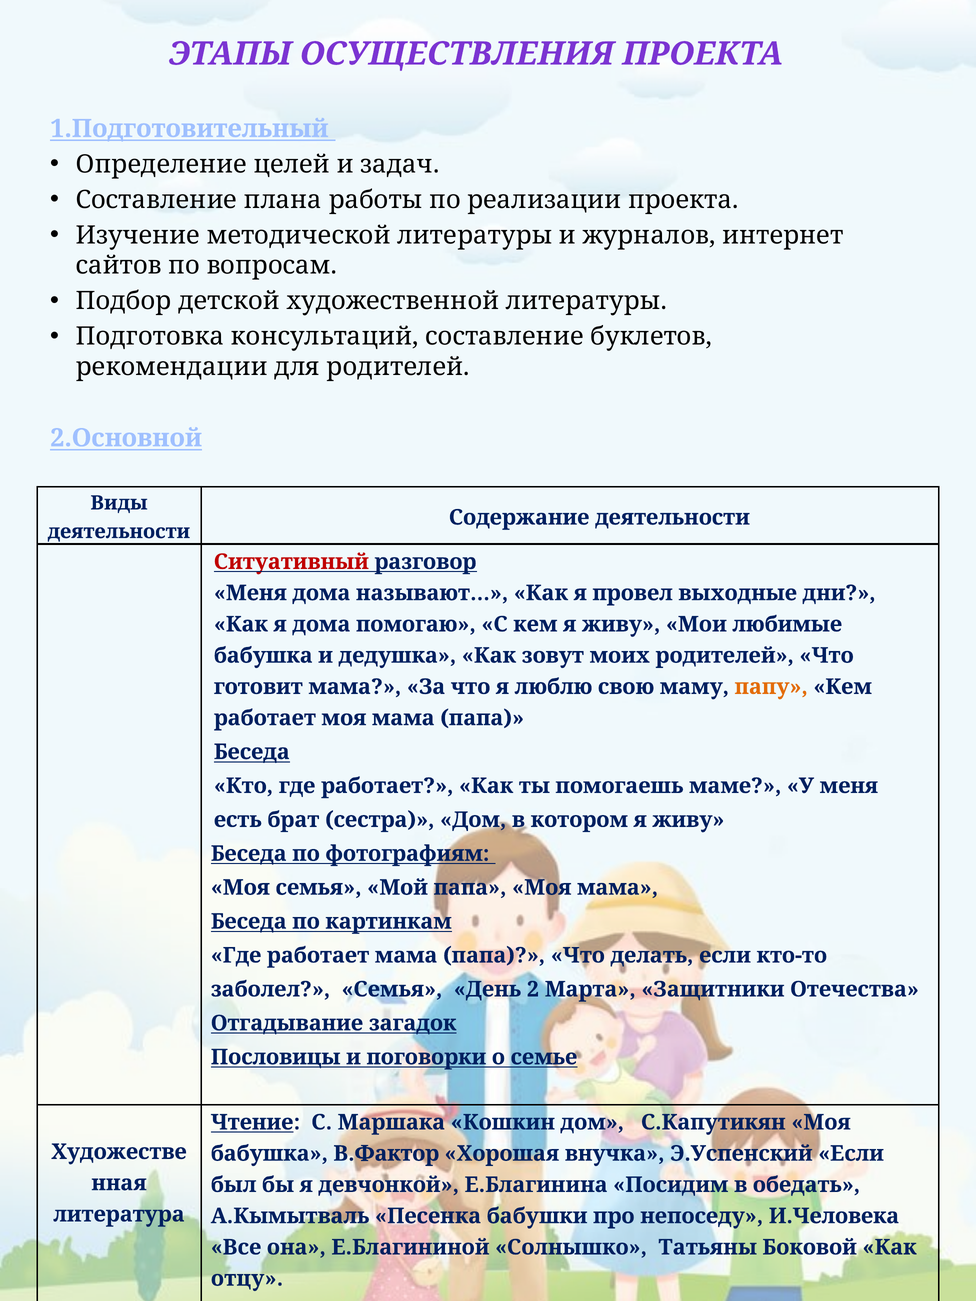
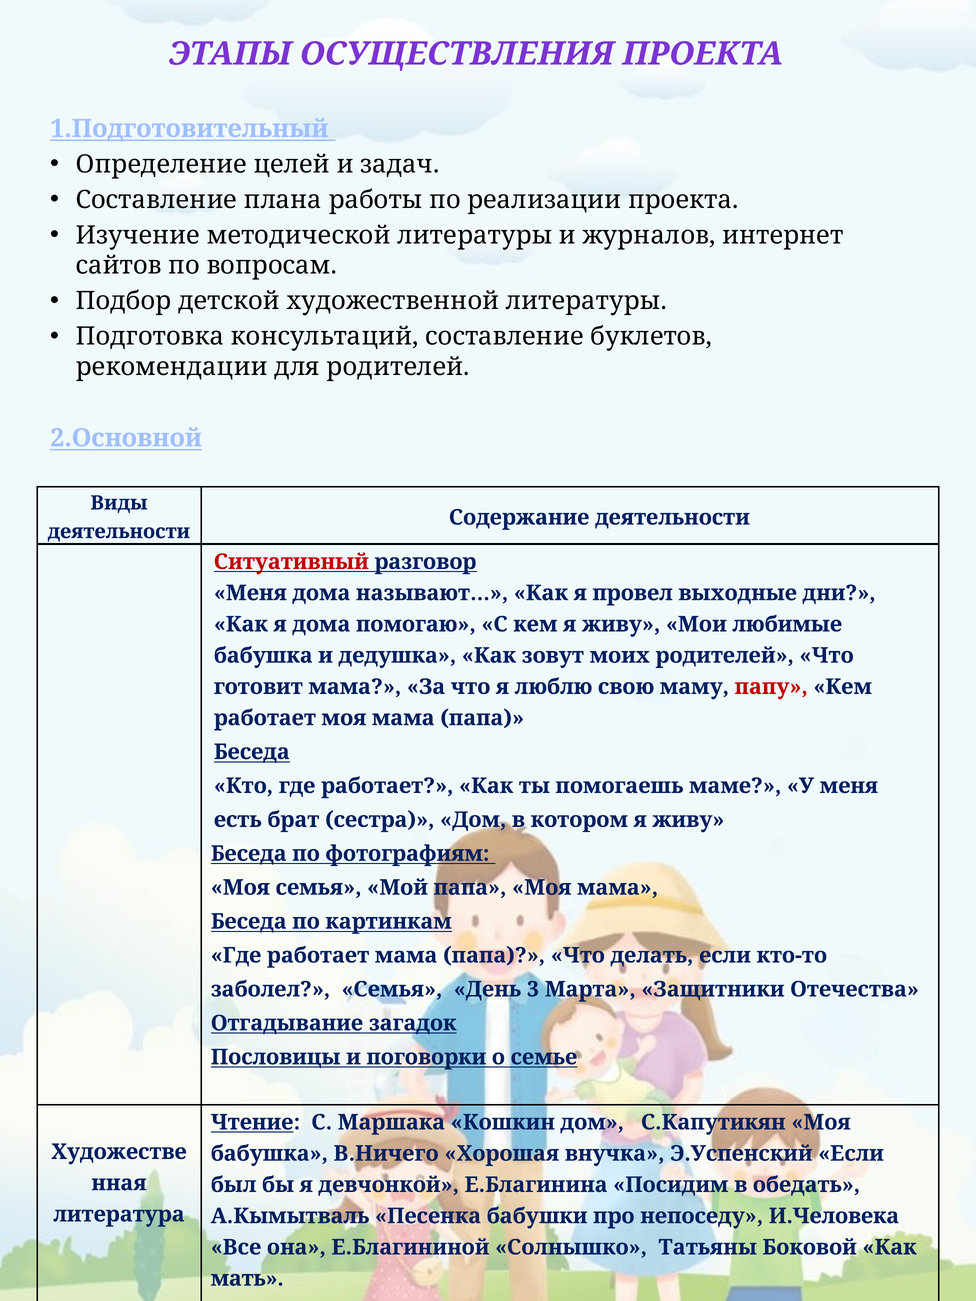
папу colour: orange -> red (771, 687)
2: 2 -> 3 (533, 990)
В.Фактор: В.Фактор -> В.Ничего (386, 1154)
отцу: отцу -> мать (247, 1279)
